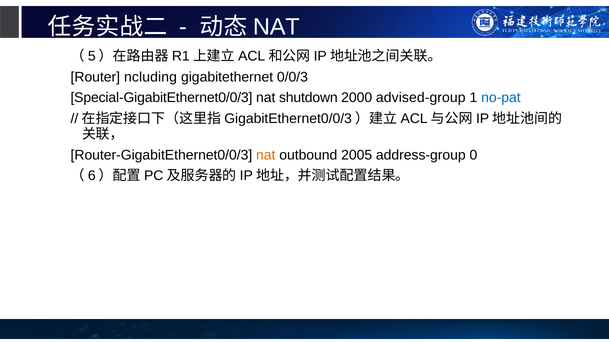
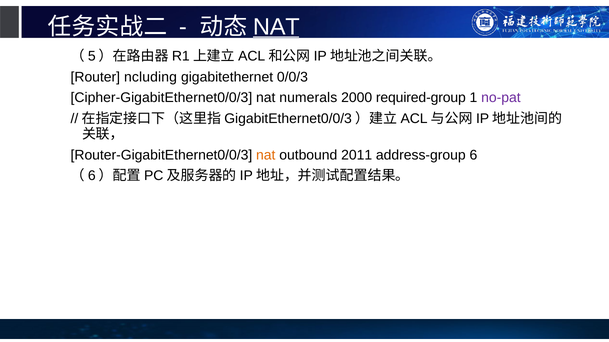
NAT underline: none -> present (276, 27)
Special-GigabitEthernet0/0/3: Special-GigabitEthernet0/0/3 -> Cipher-GigabitEthernet0/0/3 (161, 98)
shutdown: shutdown -> numerals (308, 98)
advised-group: advised-group -> required-group (421, 98)
no-pat colour: blue -> purple (501, 98)
2005: 2005 -> 2011 (357, 155)
0: 0 -> 6 (473, 155)
